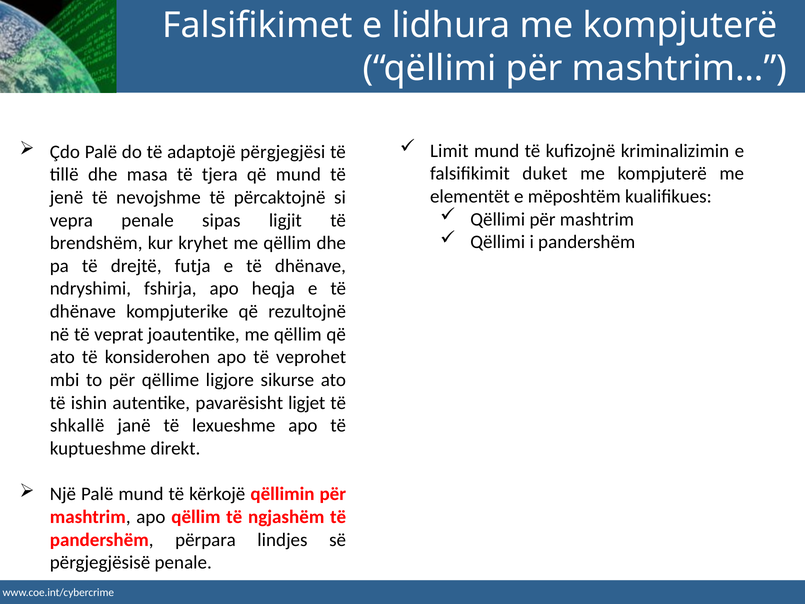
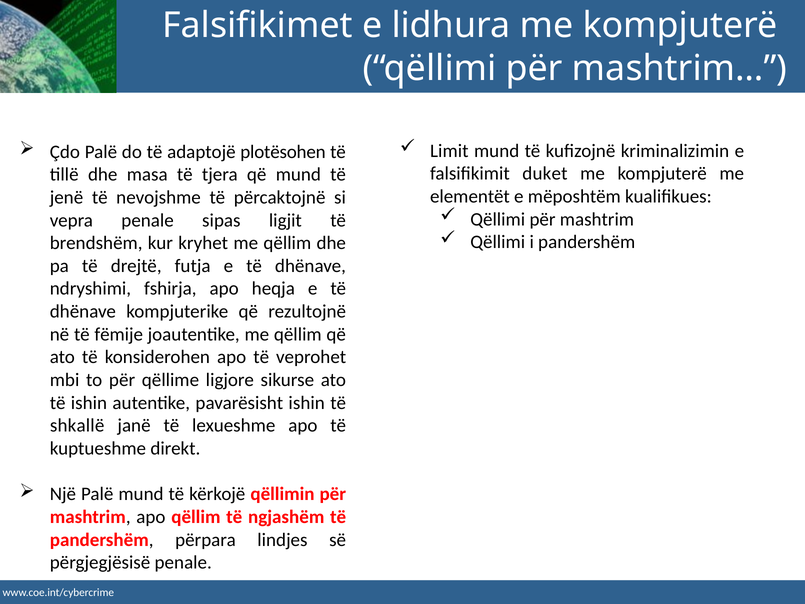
përgjegjësi: përgjegjësi -> plotësohen (283, 152)
veprat: veprat -> fëmije (119, 334)
pavarësisht ligjet: ligjet -> ishin (307, 403)
